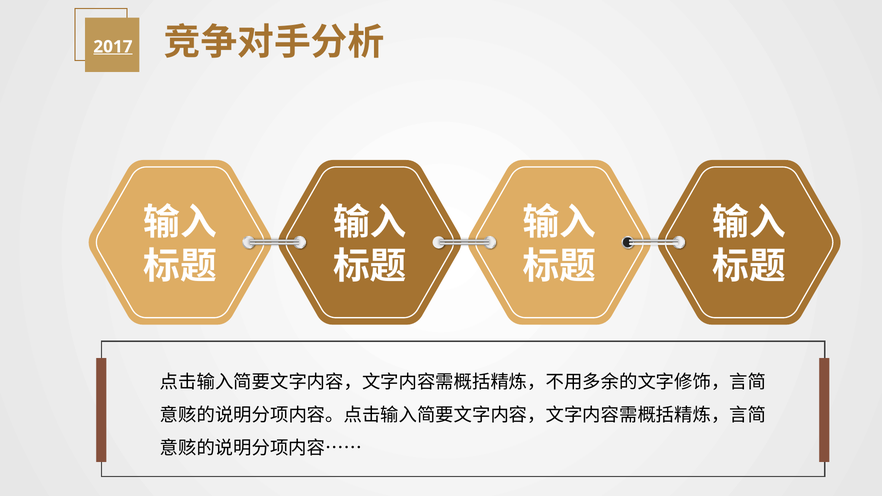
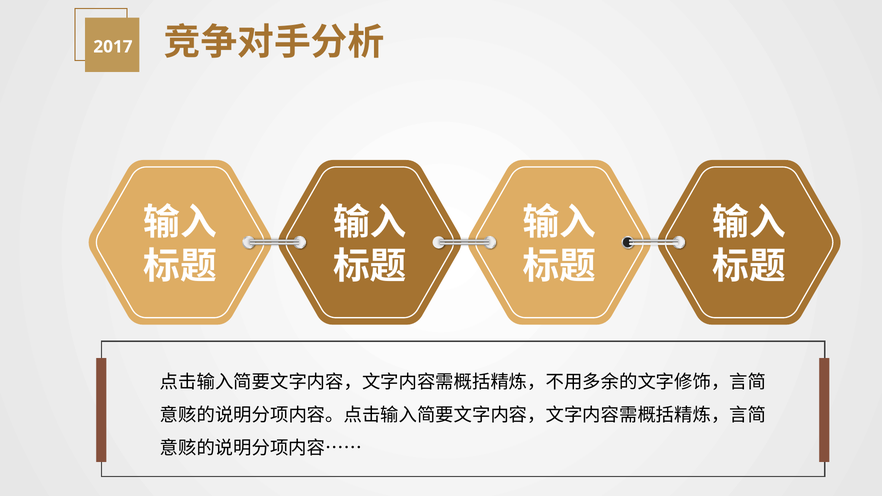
2017 underline: present -> none (113, 47)
